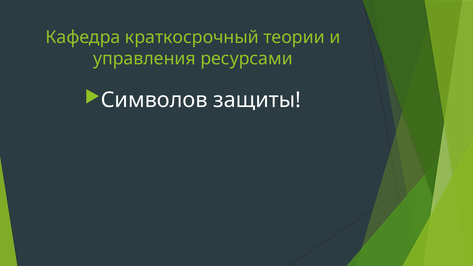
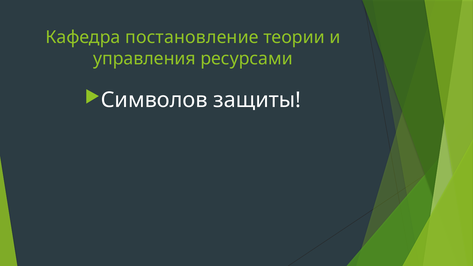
краткосрочный: краткосрочный -> постановление (192, 37)
